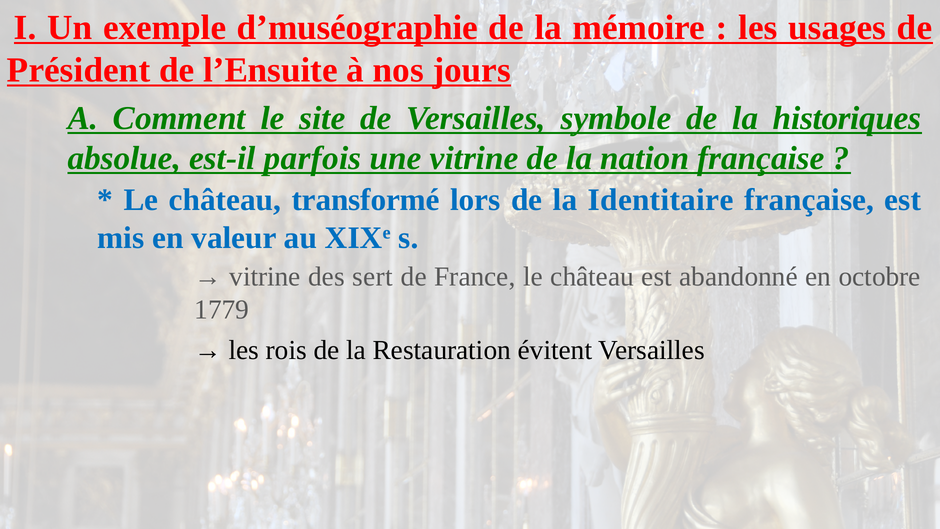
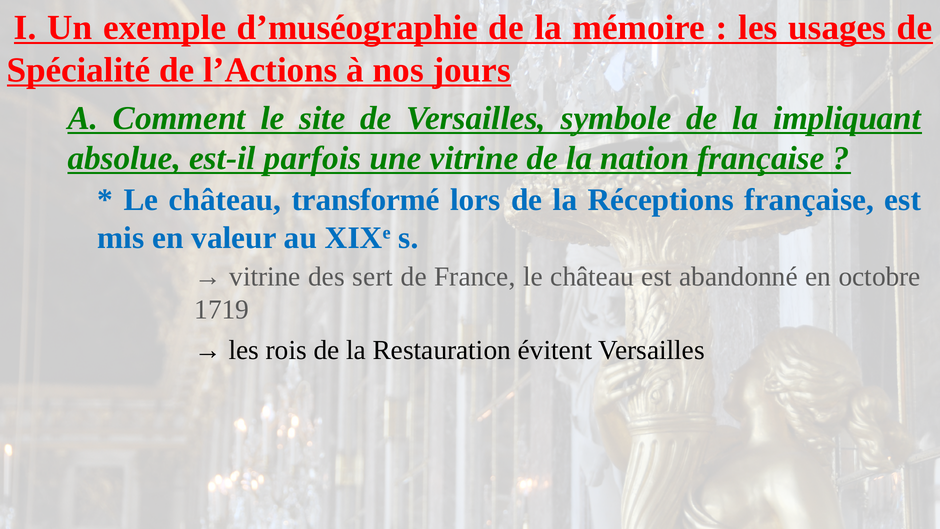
Président: Président -> Spécialité (79, 70)
l’Ensuite: l’Ensuite -> l’Actions (270, 70)
historiques: historiques -> impliquant (847, 118)
Identitaire: Identitaire -> Réceptions (661, 200)
1779: 1779 -> 1719 (222, 310)
